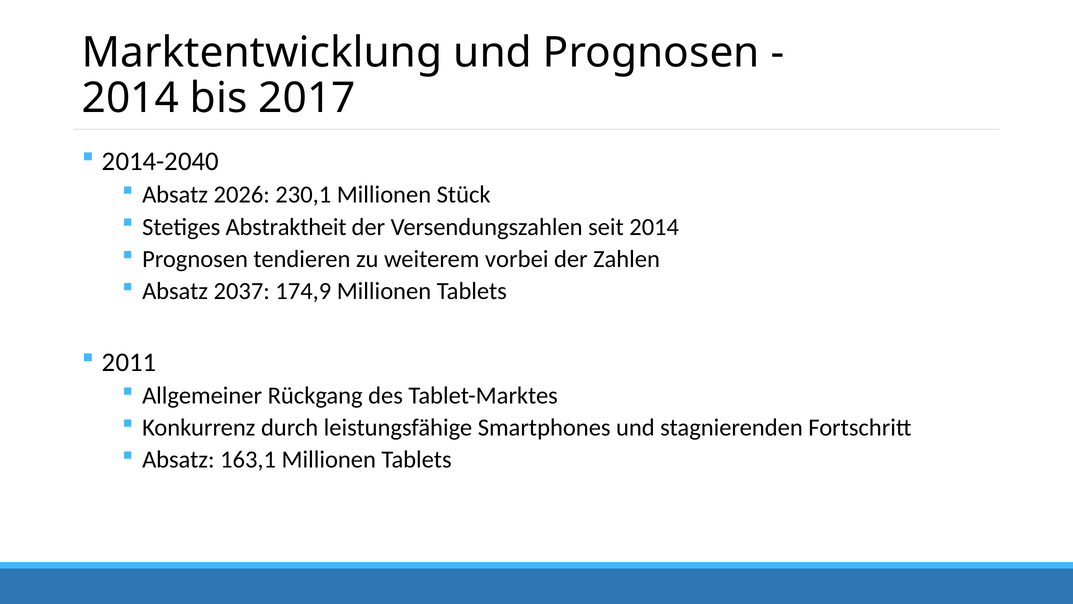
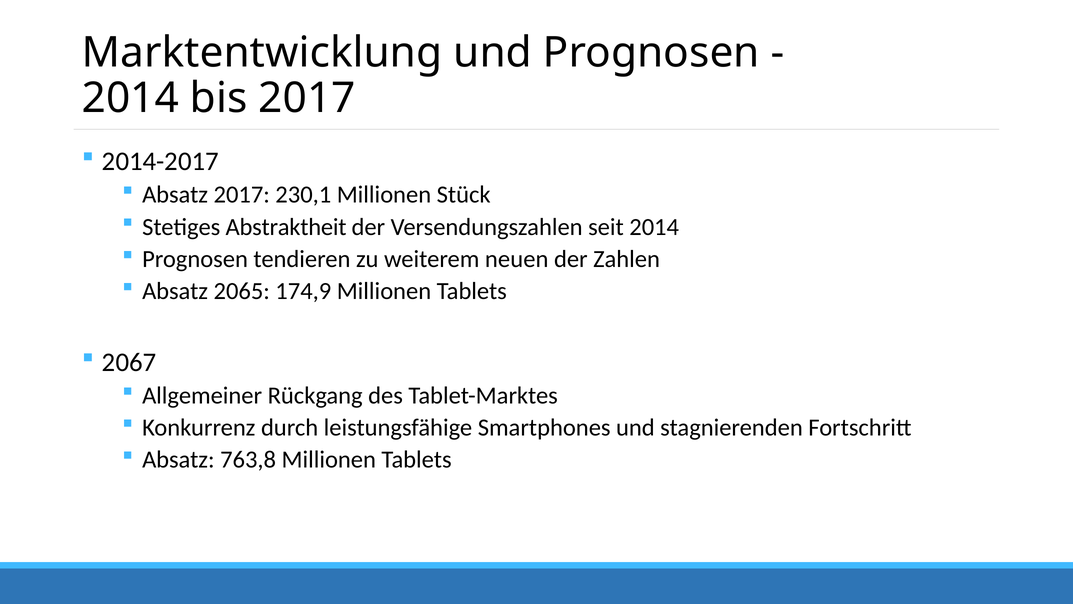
2014-2040: 2014-2040 -> 2014-2017 (160, 161)
Absatz 2026: 2026 -> 2017 (242, 195)
vorbei: vorbei -> neuen (517, 259)
2037: 2037 -> 2065 (242, 291)
2011: 2011 -> 2067 (129, 362)
163,1: 163,1 -> 763,8 (248, 459)
